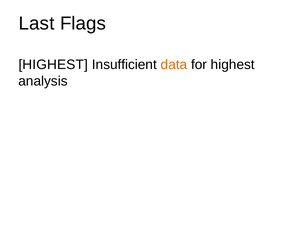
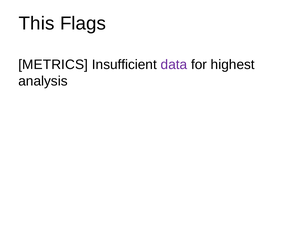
Last: Last -> This (37, 23)
HIGHEST: HIGHEST -> METRICS (53, 64)
data colour: orange -> purple (174, 64)
